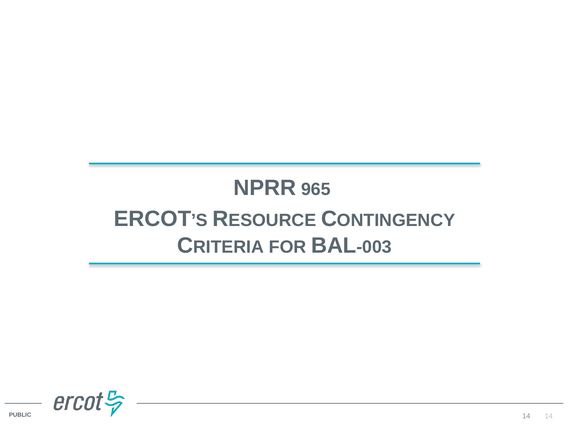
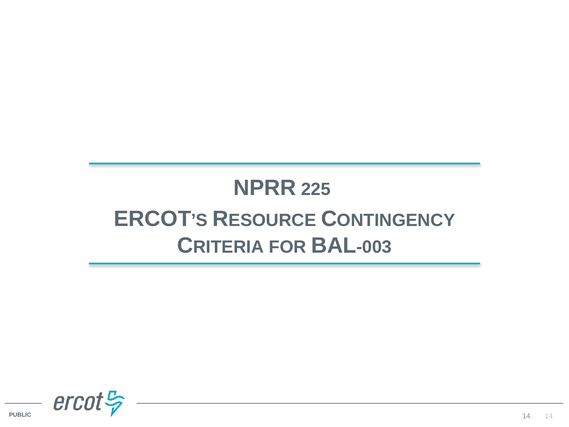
965: 965 -> 225 (316, 189)
